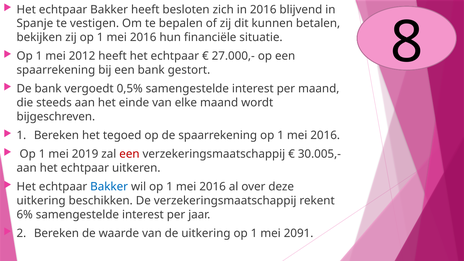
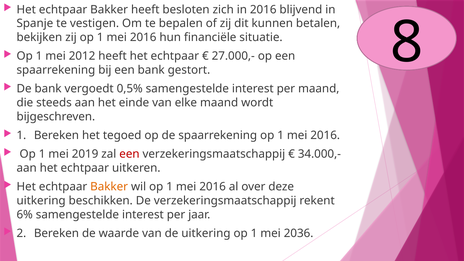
30.005,-: 30.005,- -> 34.000,- (319, 154)
Bakker colour: blue -> orange (109, 187)
2091: 2091 -> 2036 (299, 233)
